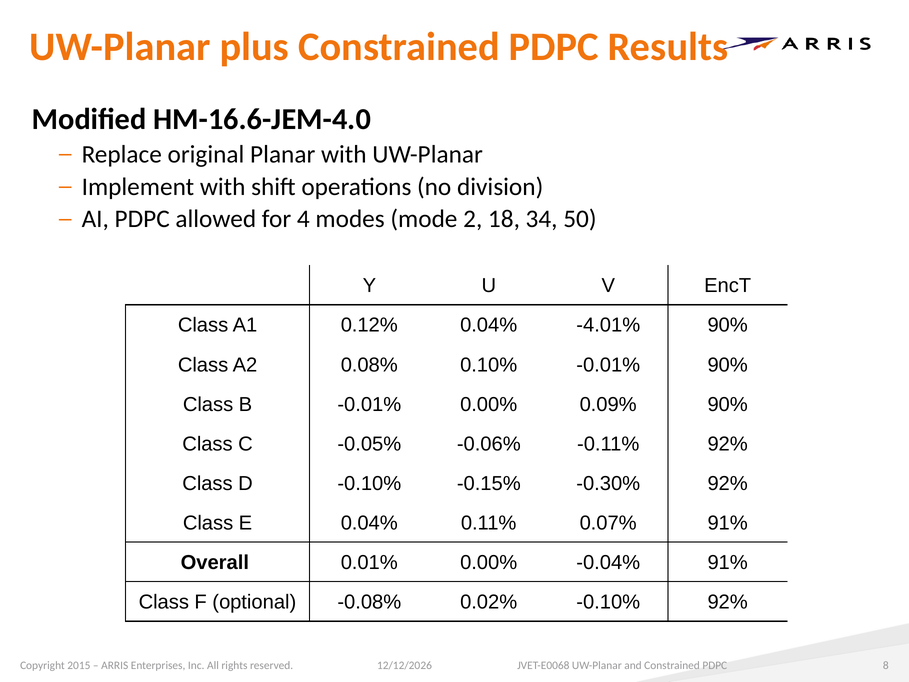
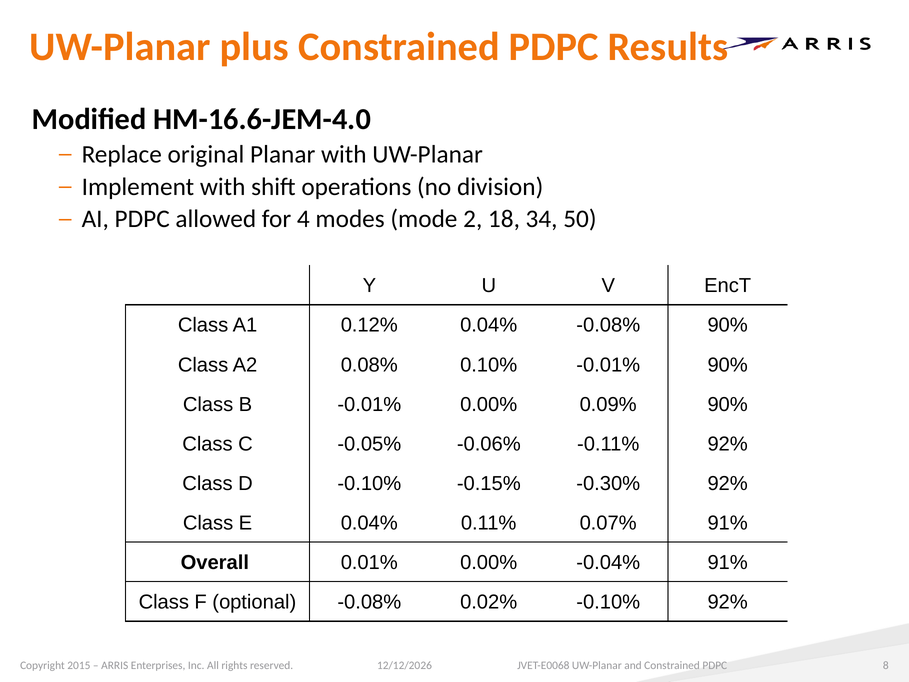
0.04% -4.01%: -4.01% -> -0.08% (608, 325)
